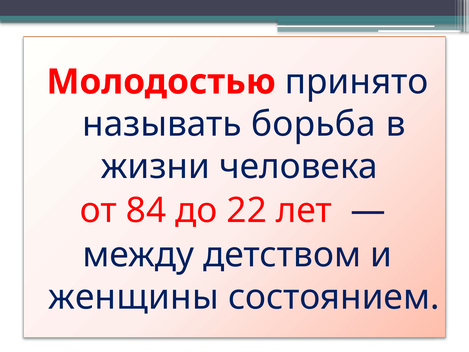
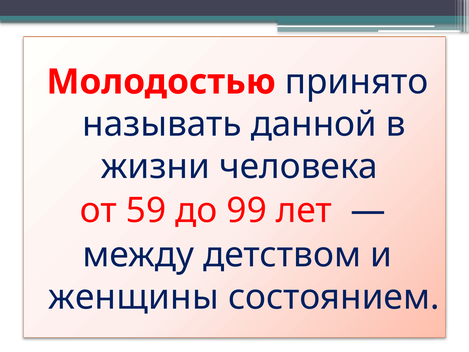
борьба: борьба -> данной (314, 124)
84: 84 -> 59 (146, 210)
22: 22 -> 99 (247, 210)
